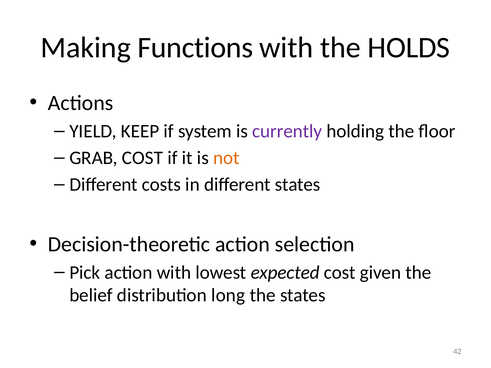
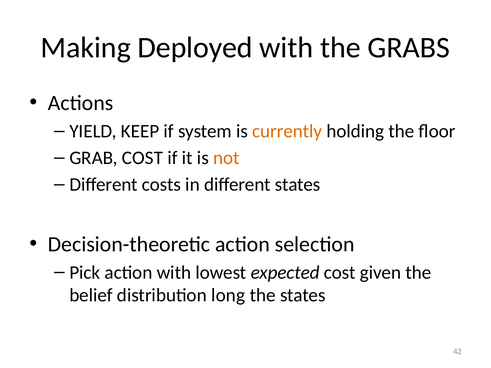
Functions: Functions -> Deployed (195, 48)
HOLDS: HOLDS -> GRABS (409, 48)
currently colour: purple -> orange (287, 131)
